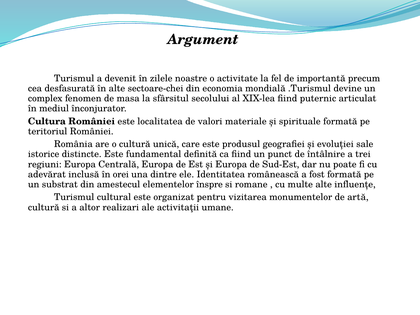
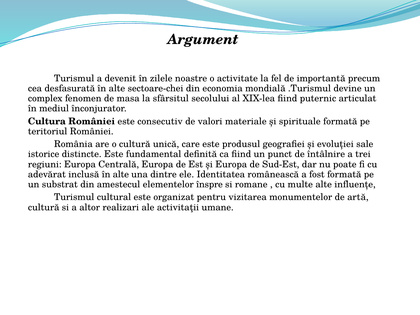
localitatea: localitatea -> consecutiv (160, 121)
inclusă în orei: orei -> alte (121, 174)
